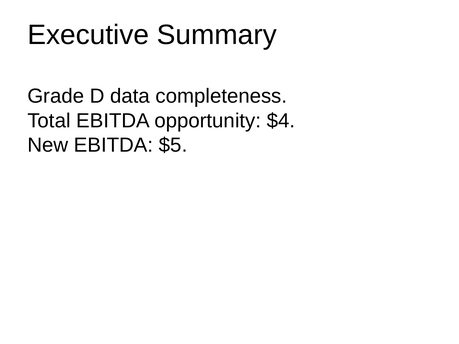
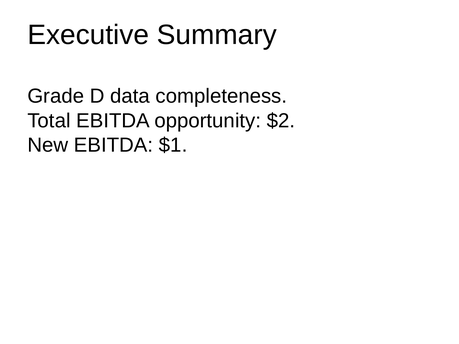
$4: $4 -> $2 (281, 121)
$5: $5 -> $1 (173, 145)
